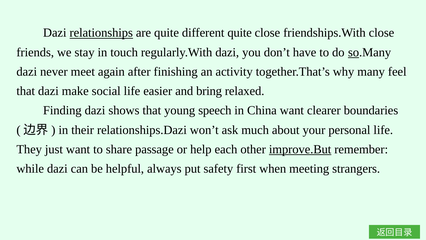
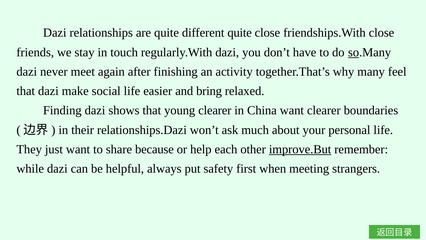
relationships underline: present -> none (101, 33)
young speech: speech -> clearer (215, 110)
passage: passage -> because (154, 149)
